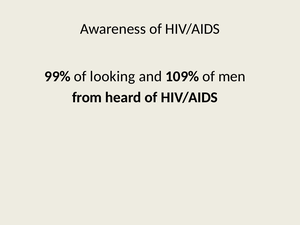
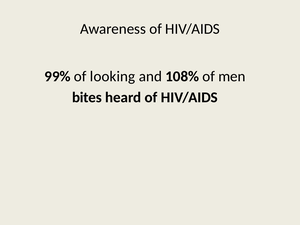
109%: 109% -> 108% (182, 77)
from: from -> bites (87, 98)
